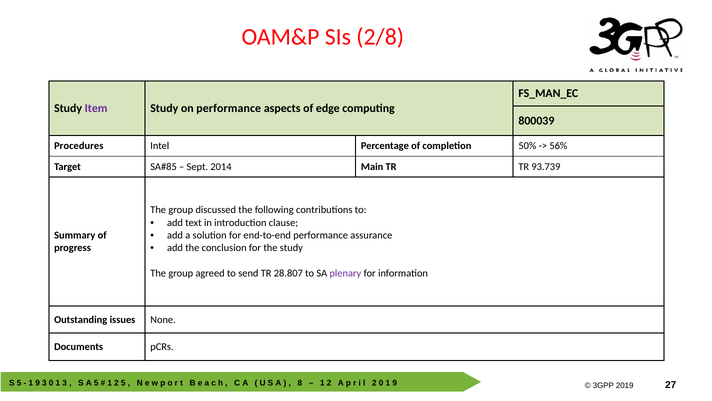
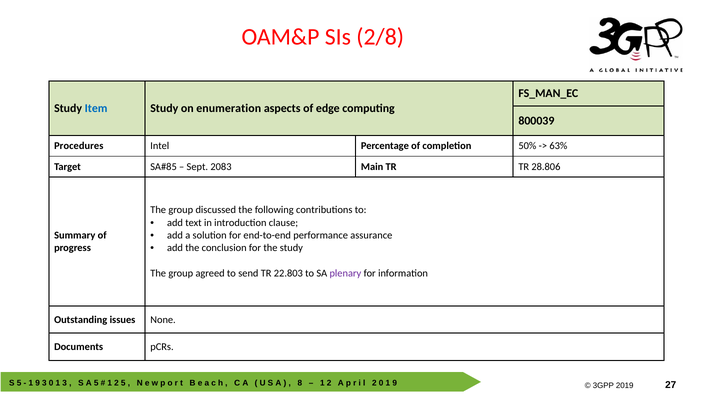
Item colour: purple -> blue (96, 108)
on performance: performance -> enumeration (229, 108)
56%: 56% -> 63% (558, 146)
2014: 2014 -> 2083 (221, 167)
93.739: 93.739 -> 28.806 (546, 167)
28.807: 28.807 -> 22.803 (288, 273)
